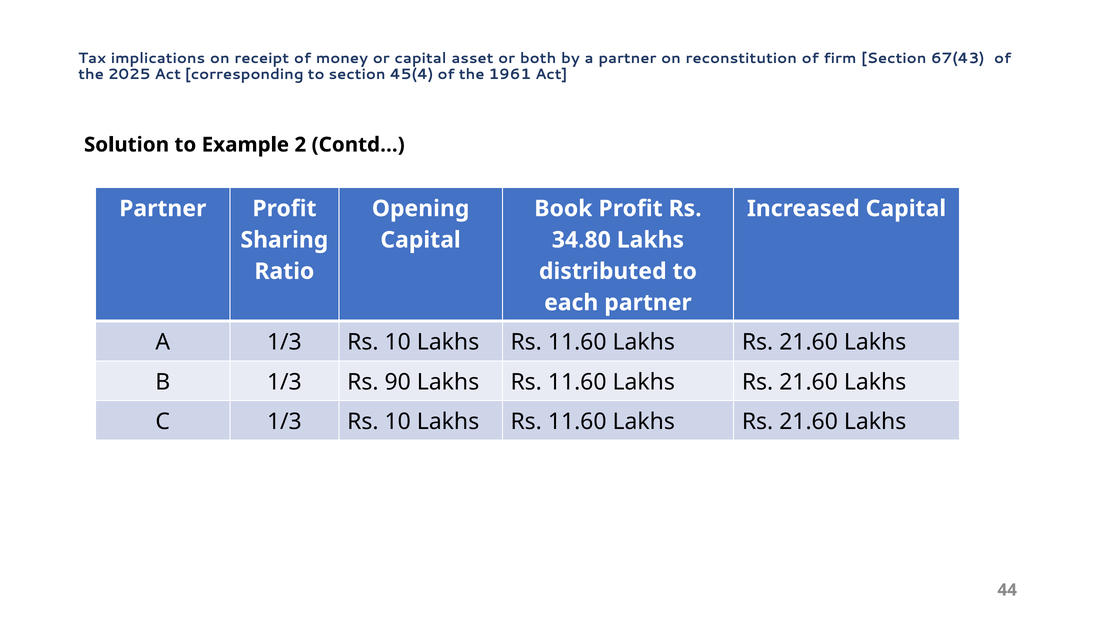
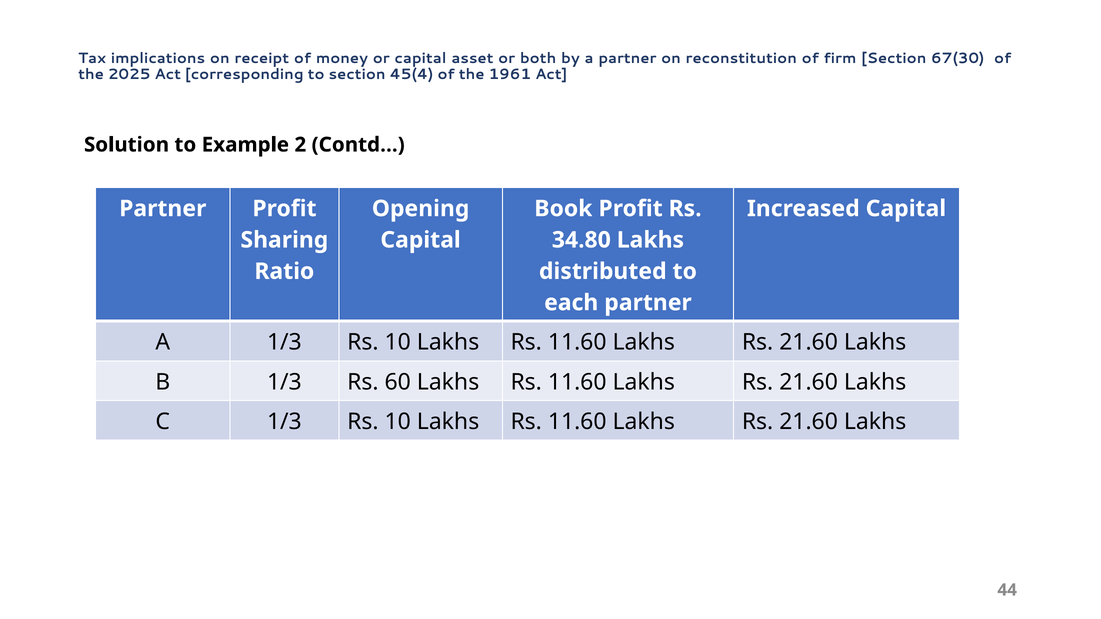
67(43: 67(43 -> 67(30 (958, 58)
90: 90 -> 60 (398, 382)
